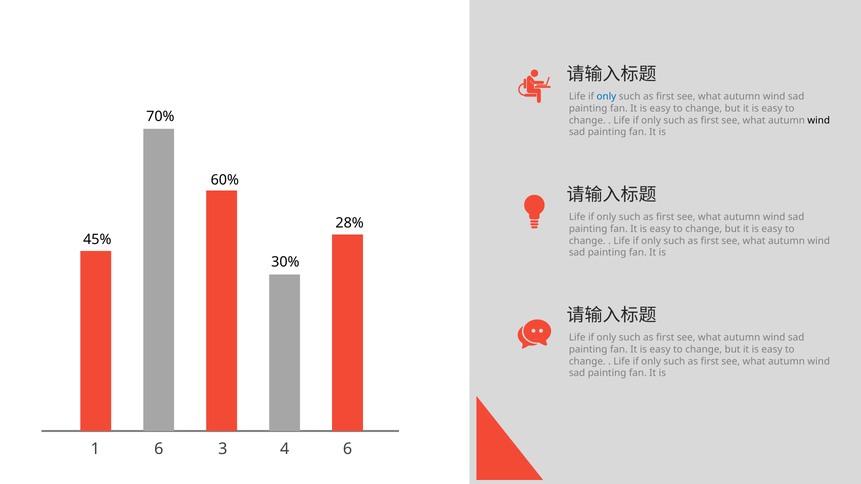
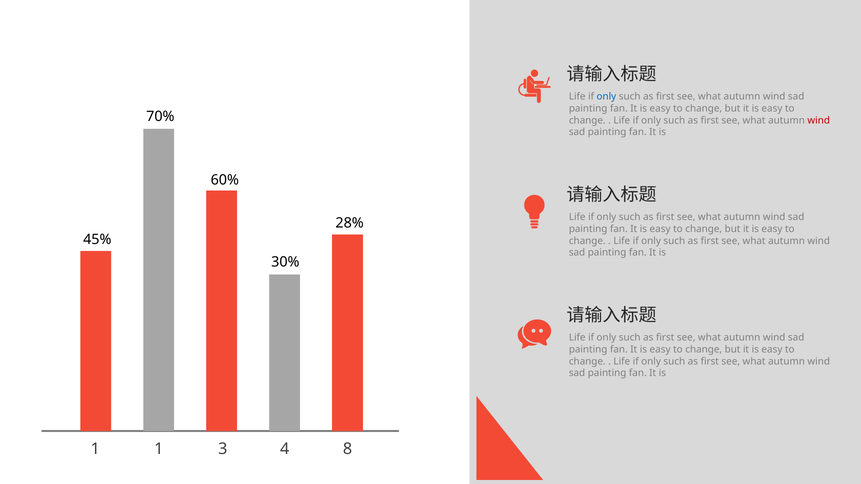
wind colour: black -> red (819, 120)
1 6: 6 -> 1 (159, 449)
4 6: 6 -> 8 (348, 449)
